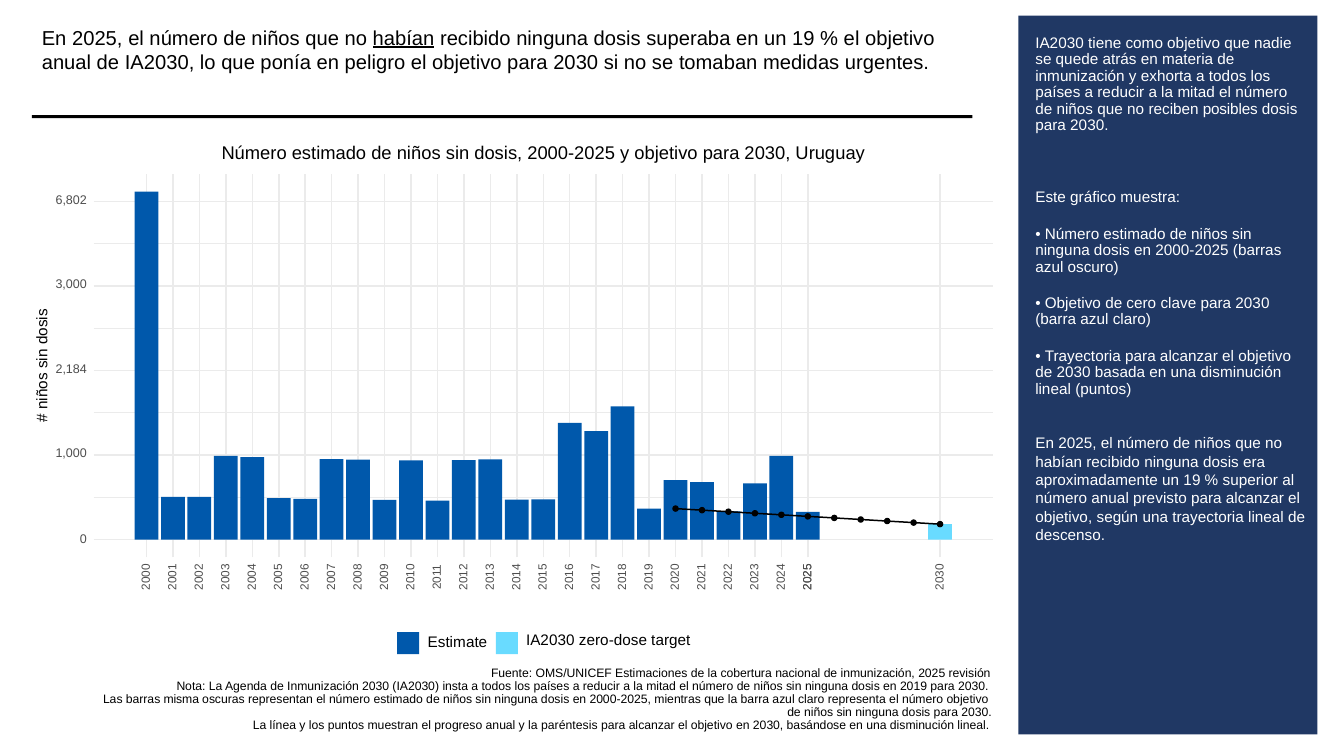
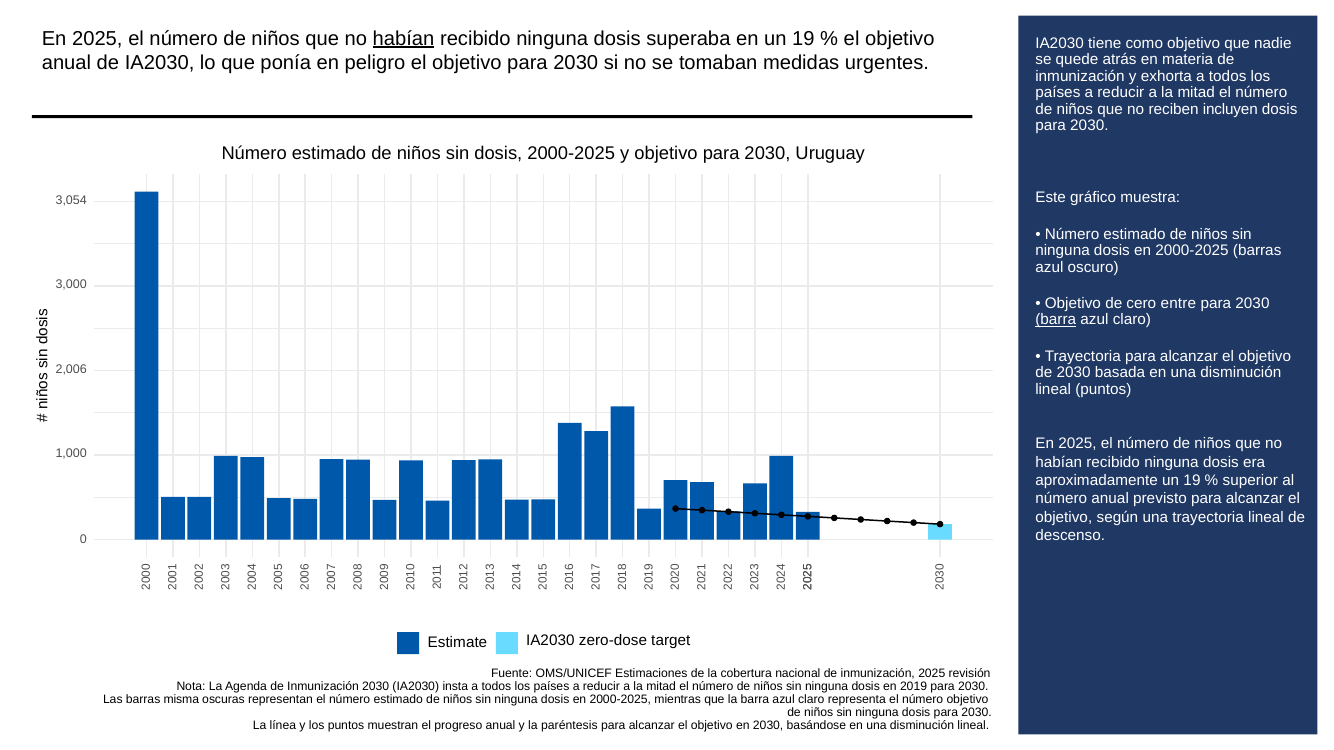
posibles: posibles -> incluyen (1230, 109)
6,802: 6,802 -> 3,054 (71, 200)
clave: clave -> entre (1178, 303)
barra underline: none -> present (1056, 320)
2,184: 2,184 -> 2,006 (71, 369)
